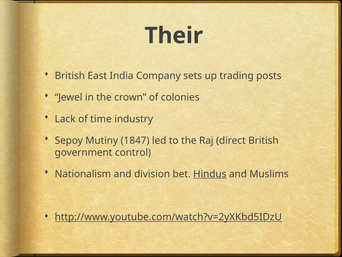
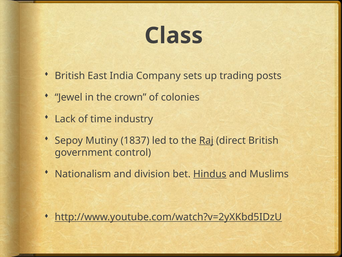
Their: Their -> Class (174, 36)
1847: 1847 -> 1837 (135, 140)
Raj underline: none -> present (206, 140)
